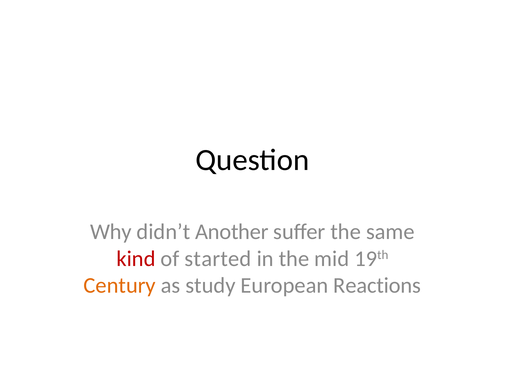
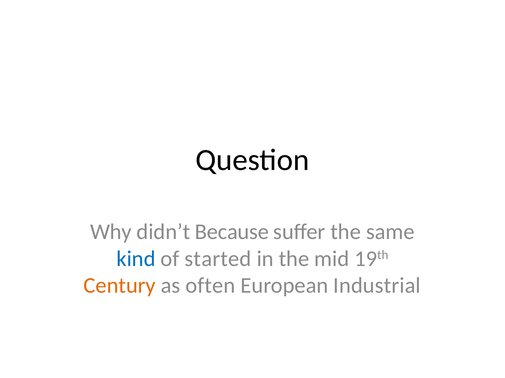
Another: Another -> Because (232, 232)
kind colour: red -> blue (136, 259)
study: study -> often (210, 286)
Reactions: Reactions -> Industrial (377, 286)
